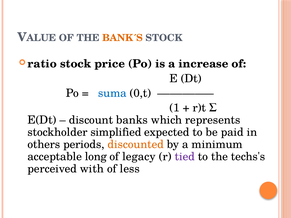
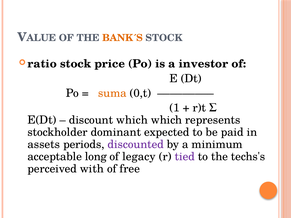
increase: increase -> investor (203, 64)
suma colour: blue -> orange (112, 93)
discount banks: banks -> which (132, 120)
simplified: simplified -> dominant (116, 132)
others: others -> assets (44, 145)
discounted colour: orange -> purple (136, 145)
less: less -> free (130, 169)
